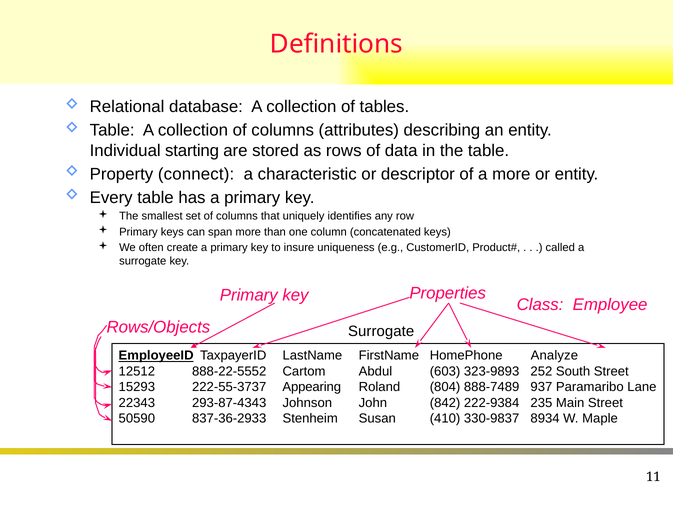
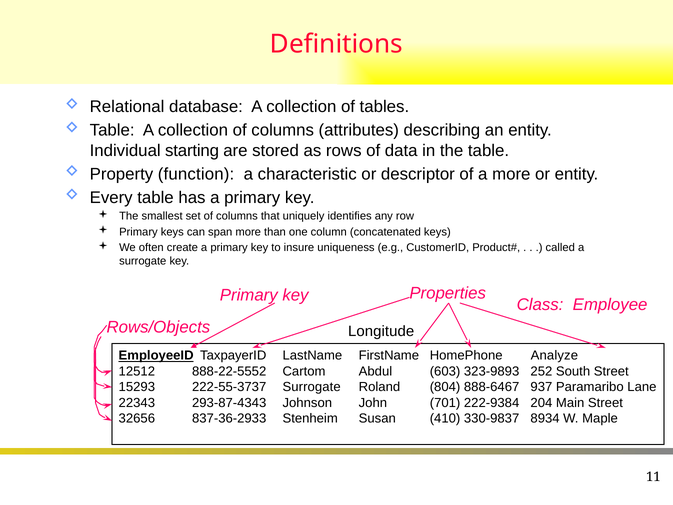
connect: connect -> function (196, 174)
Surrogate: Surrogate -> Longitude (381, 331)
222-55-3737 Appearing: Appearing -> Surrogate (312, 387)
888-7489: 888-7489 -> 888-6467 (492, 387)
842: 842 -> 701 (445, 403)
235: 235 -> 204 (541, 403)
50590: 50590 -> 32656 (137, 418)
